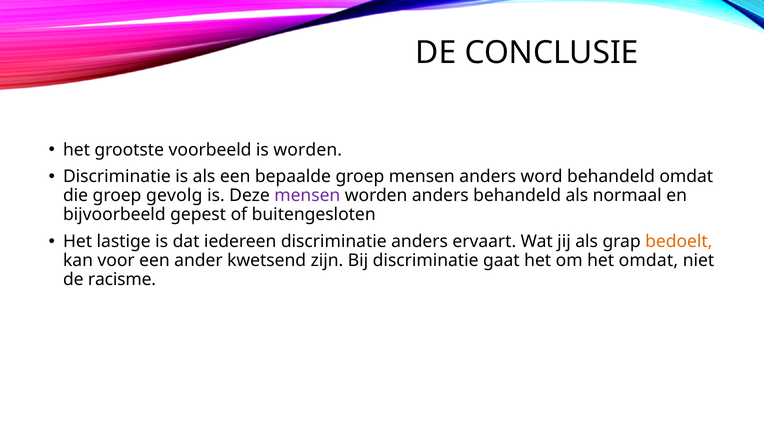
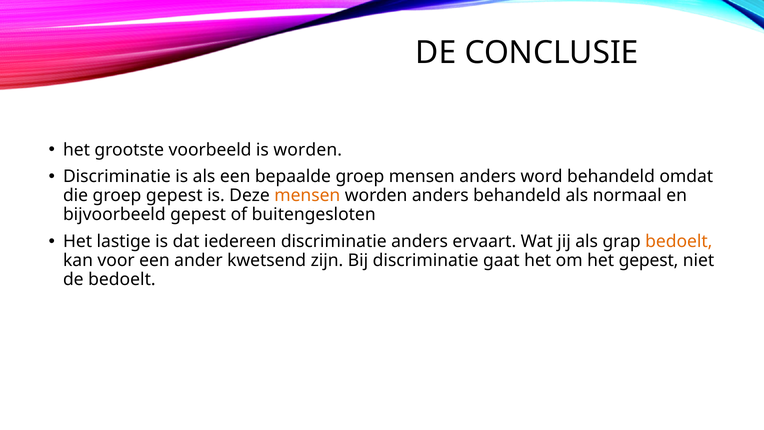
groep gevolg: gevolg -> gepest (174, 195)
mensen colour: purple -> orange (307, 195)
het omdat: omdat -> gepest (649, 260)
de racisme: racisme -> bedoelt (122, 279)
